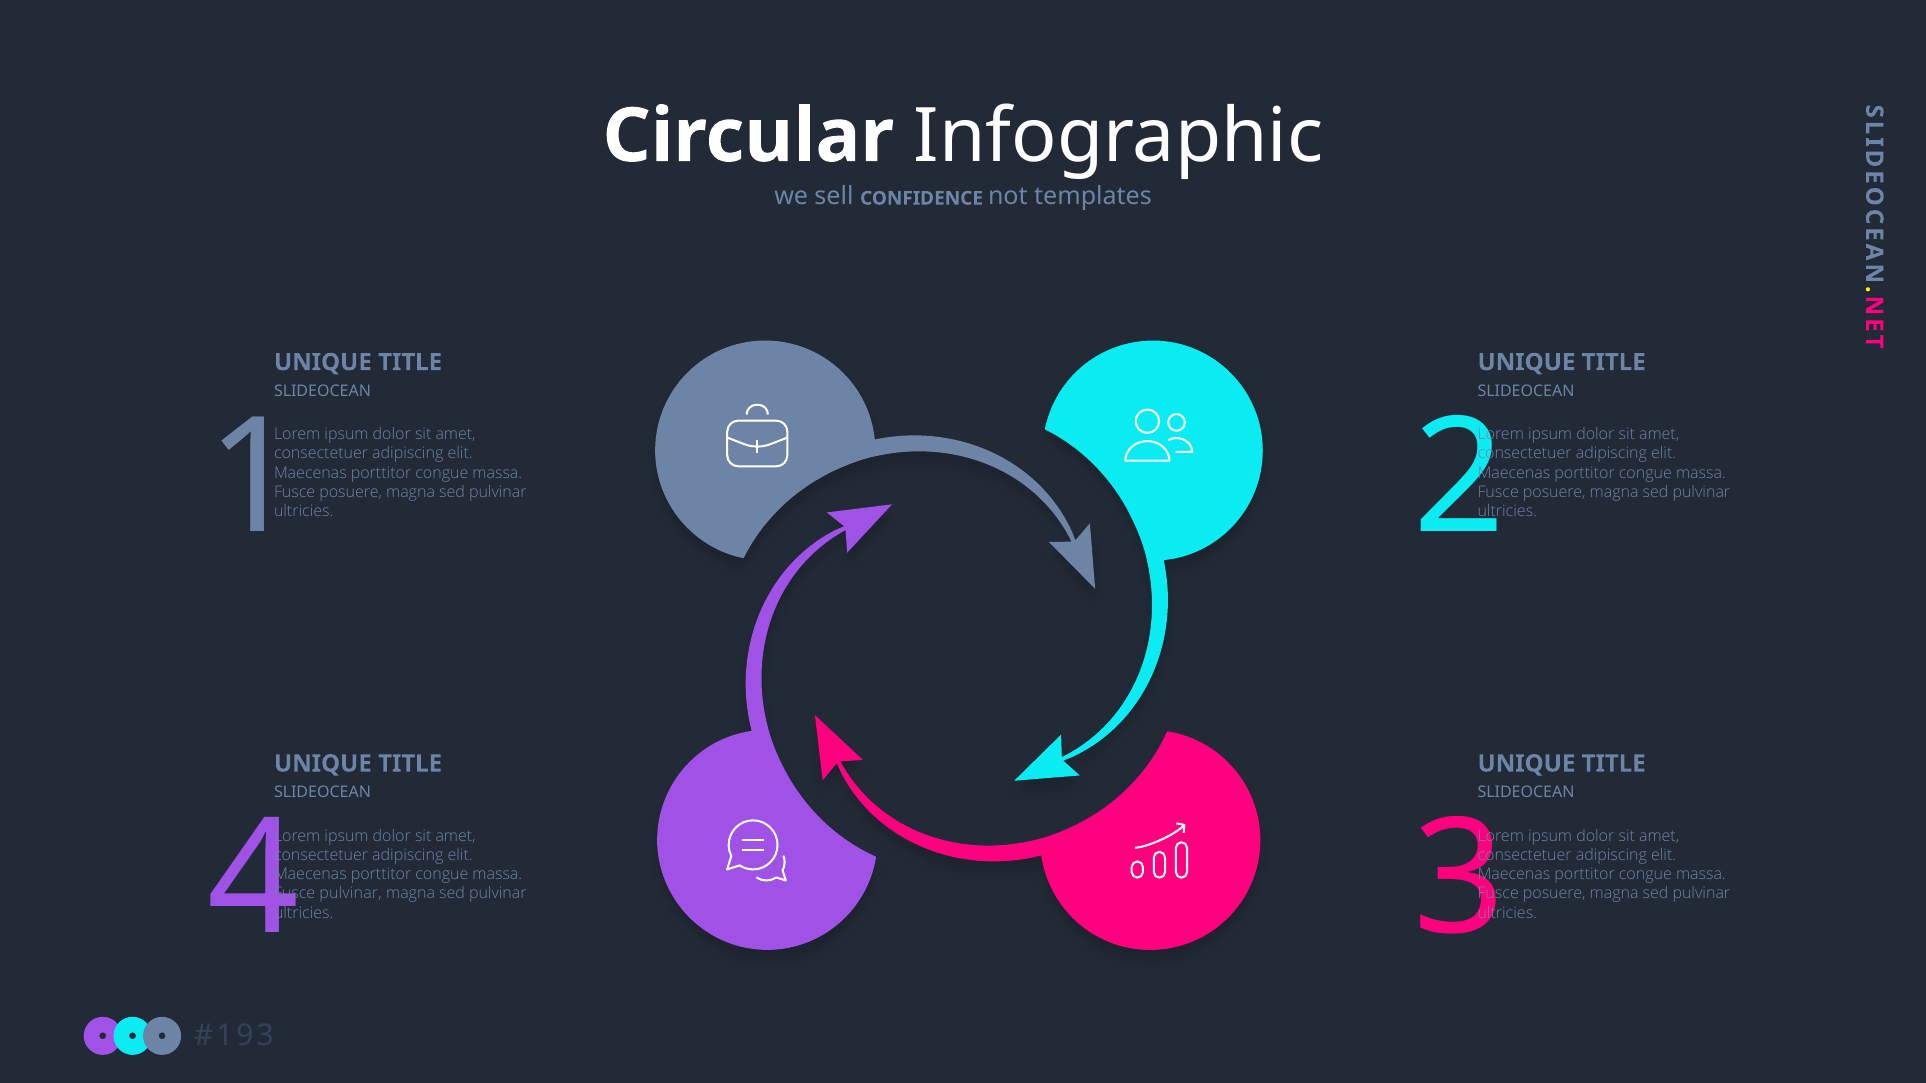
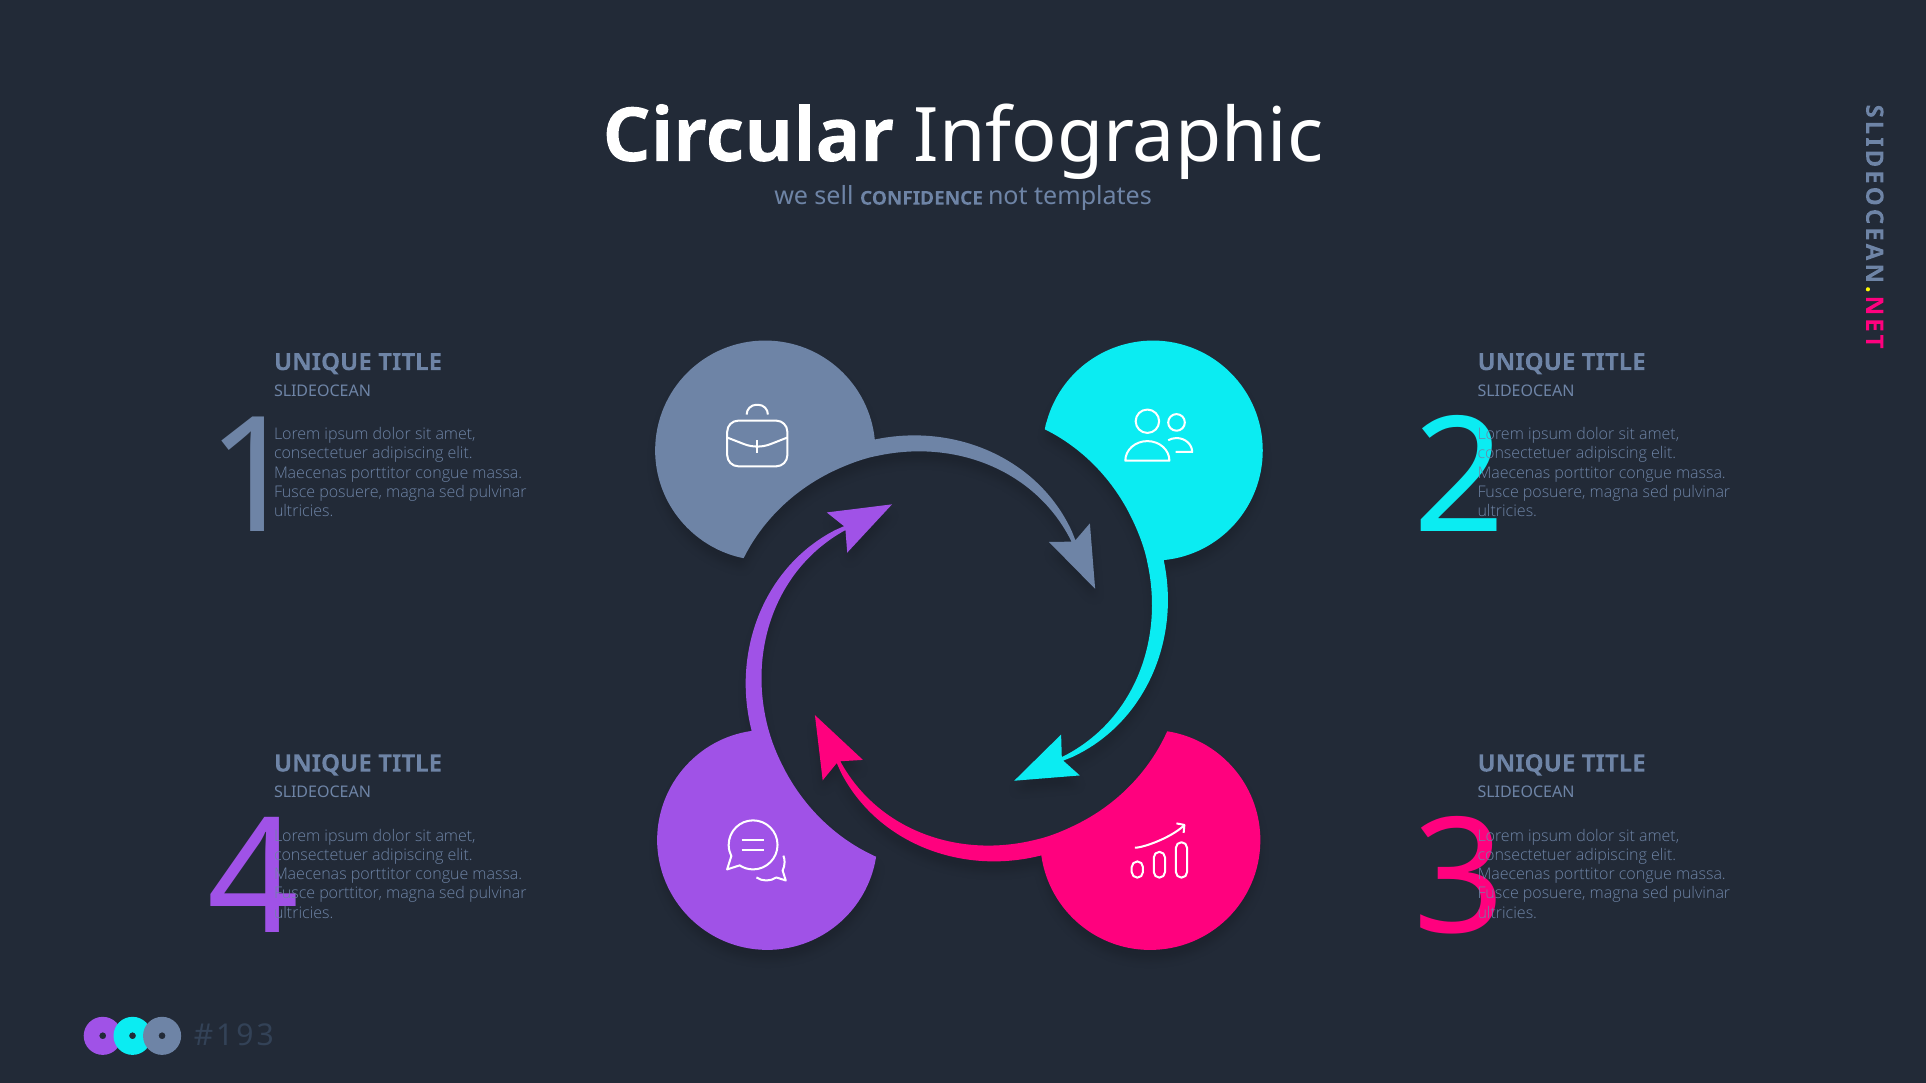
pulvinar: pulvinar -> porttitor (351, 894)
